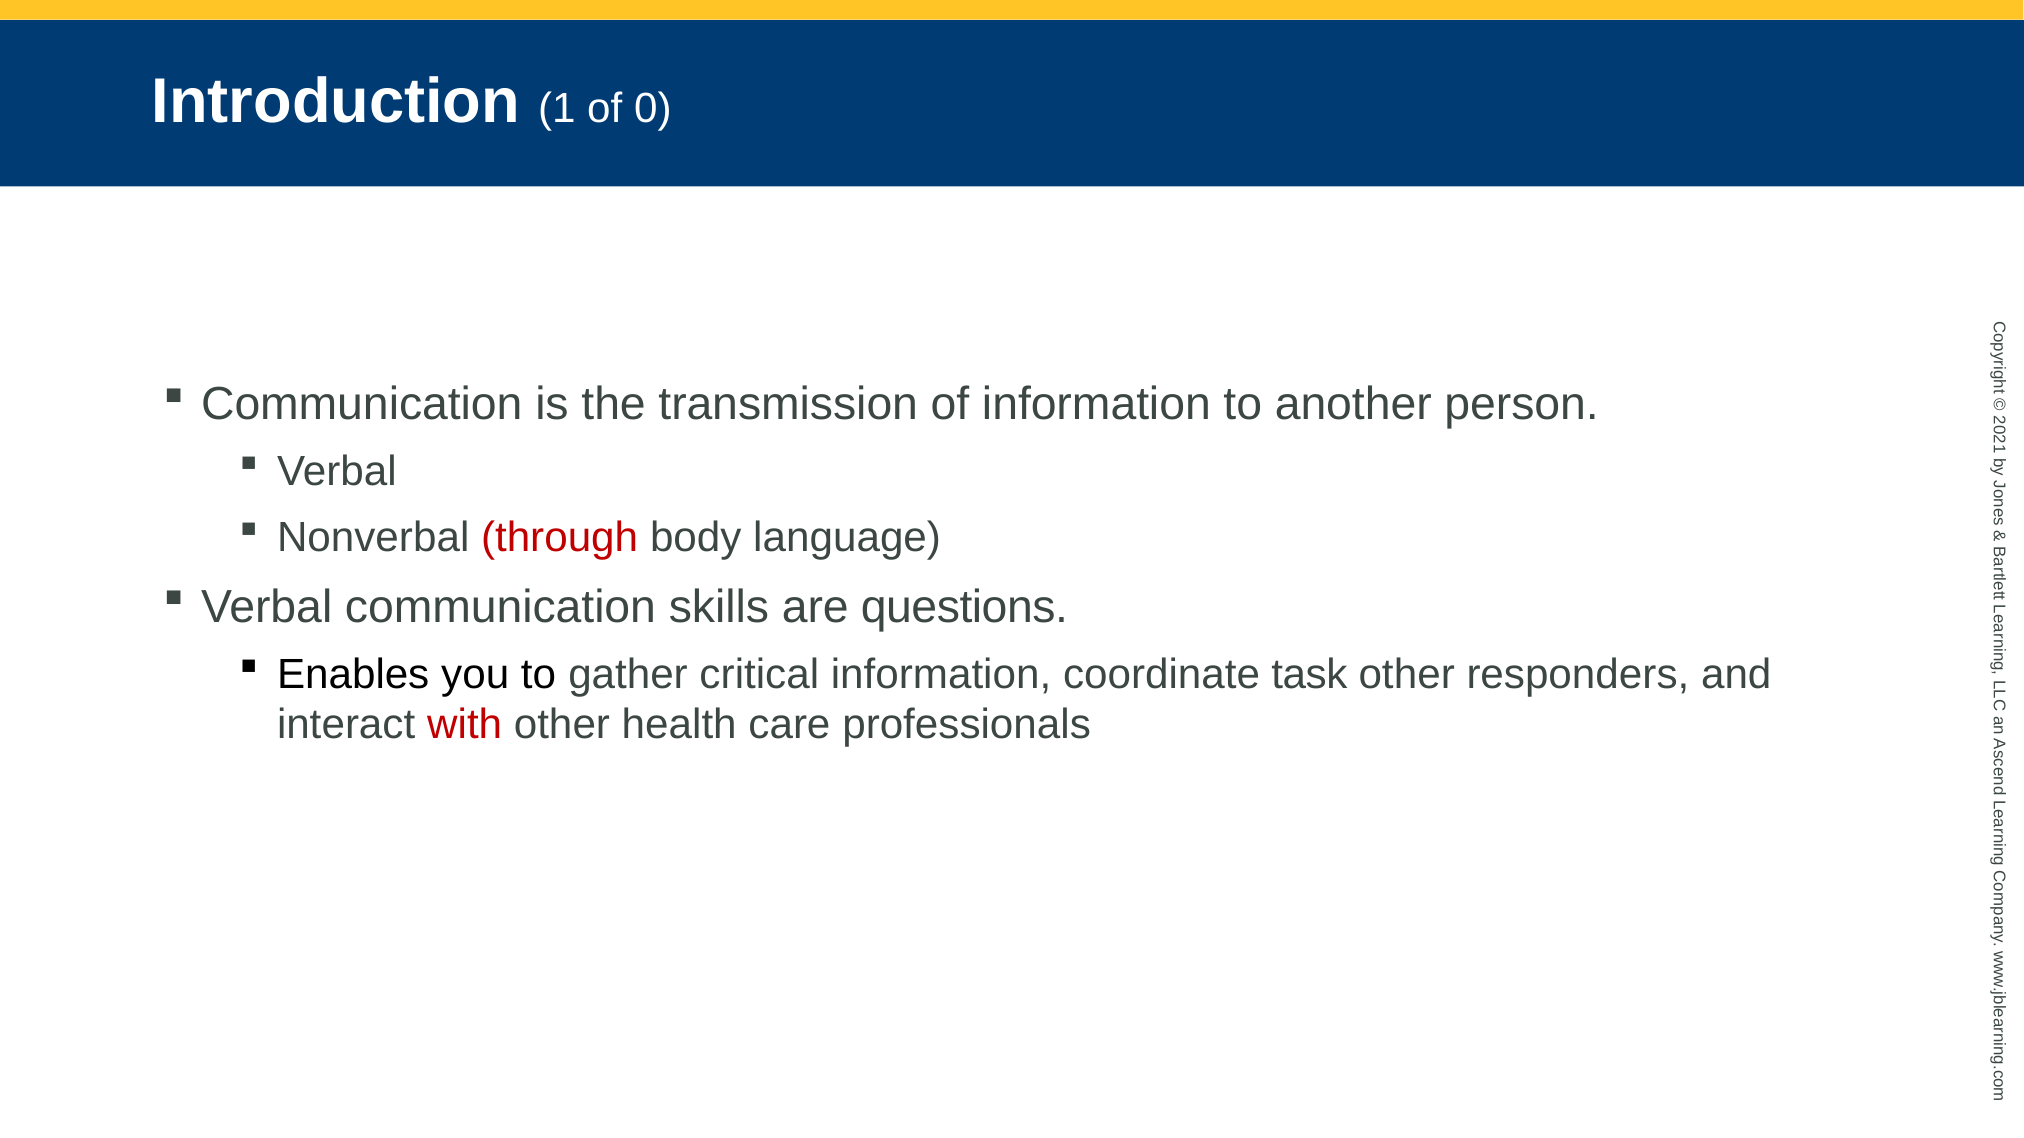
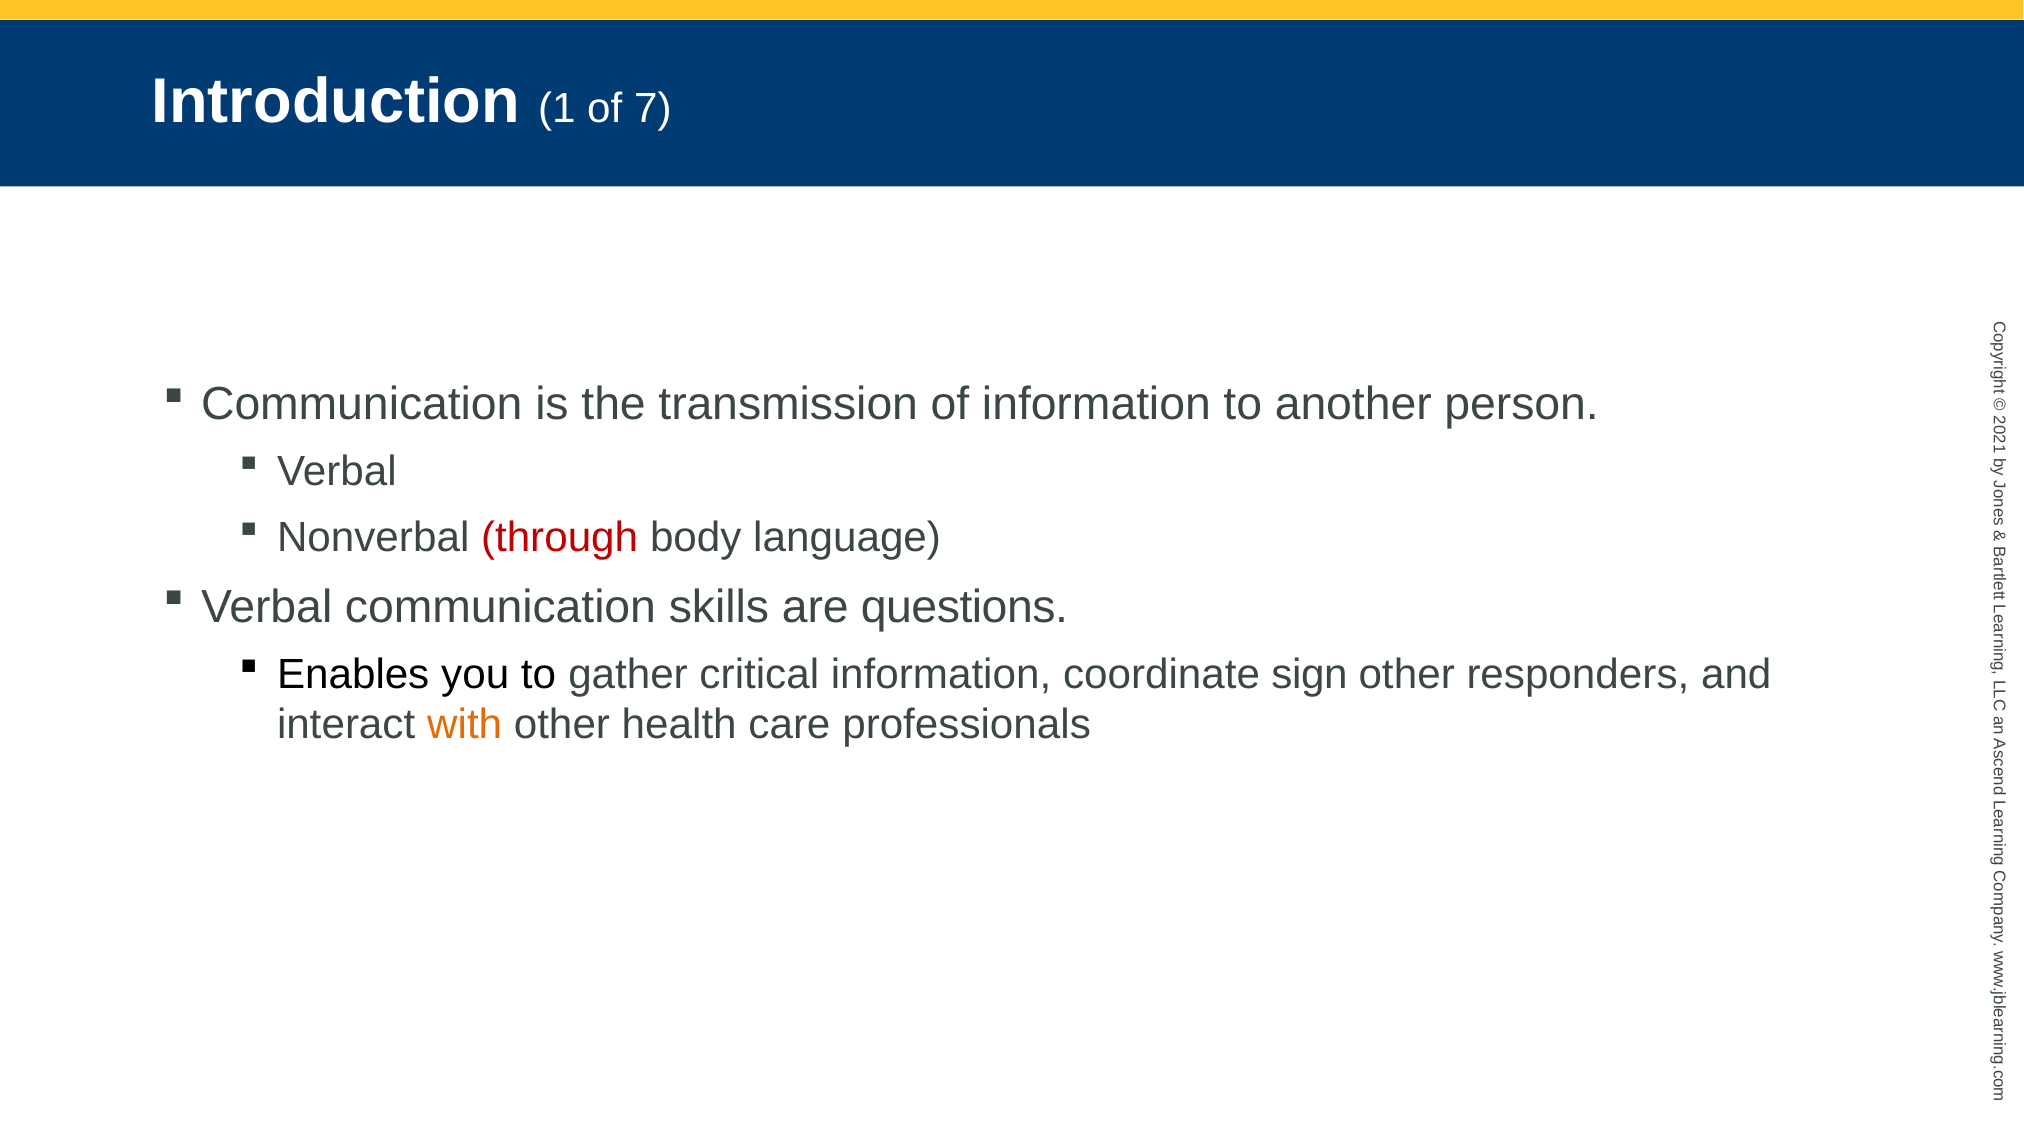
of 0: 0 -> 7 (653, 109)
task: task -> sign (1309, 675)
with colour: red -> orange (465, 725)
